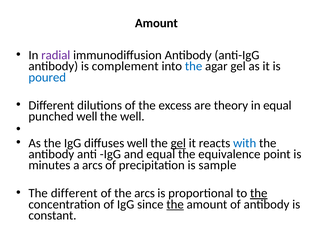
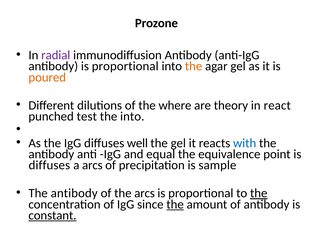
Amount: Amount -> Prozone (156, 23)
antibody is complement: complement -> proportional (125, 66)
the colour: blue -> orange (194, 66)
poured colour: blue -> orange (47, 77)
excess: excess -> where (175, 105)
in equal: equal -> react (277, 105)
punched well: well -> test (87, 116)
the well: well -> into (132, 116)
gel underline: present -> none (178, 143)
minutes: minutes -> diffuses (49, 165)
different: different -> antibody (74, 193)
constant underline: none -> present (52, 215)
